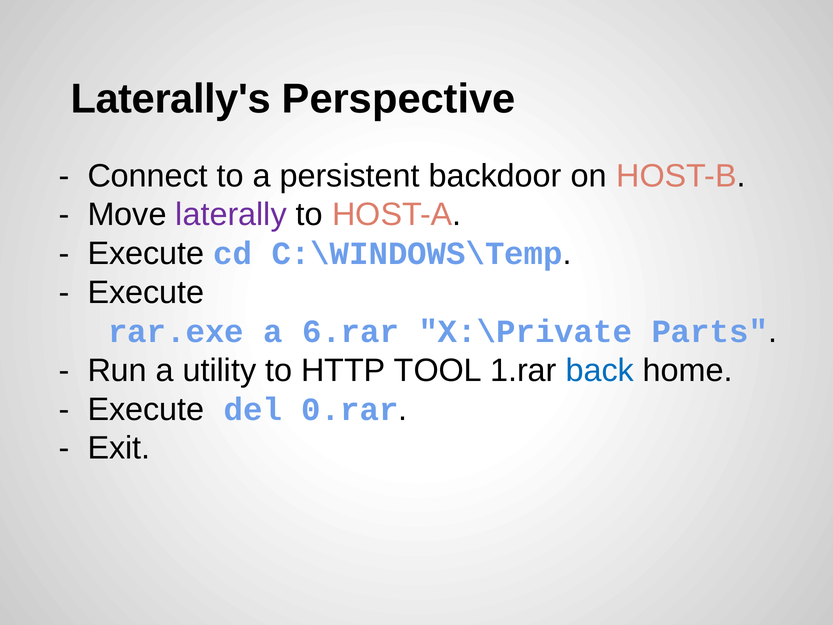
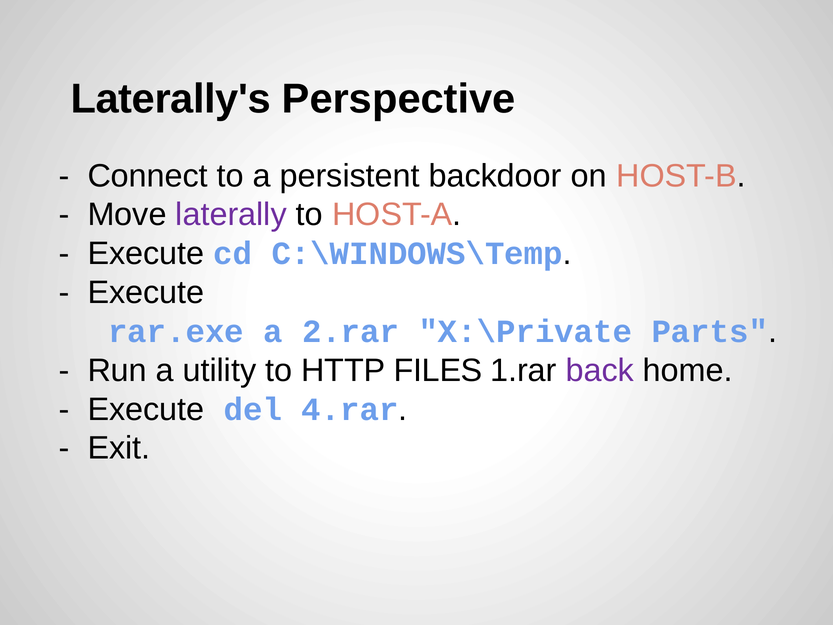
6.rar: 6.rar -> 2.rar (351, 331)
TOOL: TOOL -> FILES (438, 370)
back colour: blue -> purple (600, 370)
0.rar: 0.rar -> 4.rar (350, 409)
